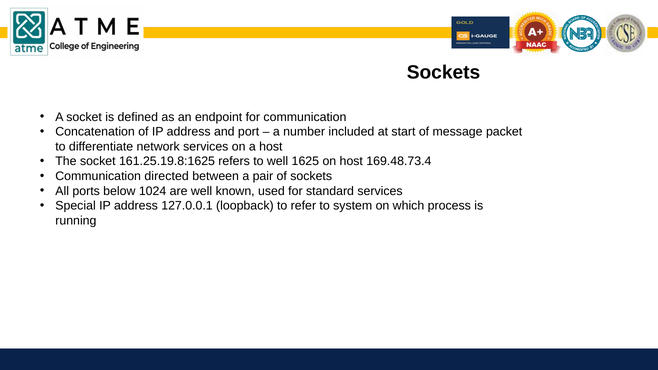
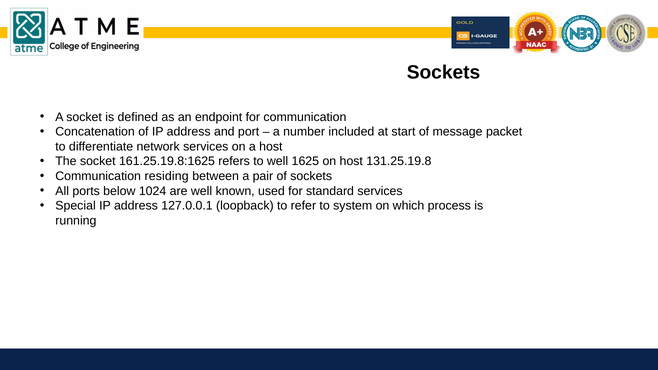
169.48.73.4: 169.48.73.4 -> 131.25.19.8 (399, 161)
directed: directed -> residing (167, 176)
